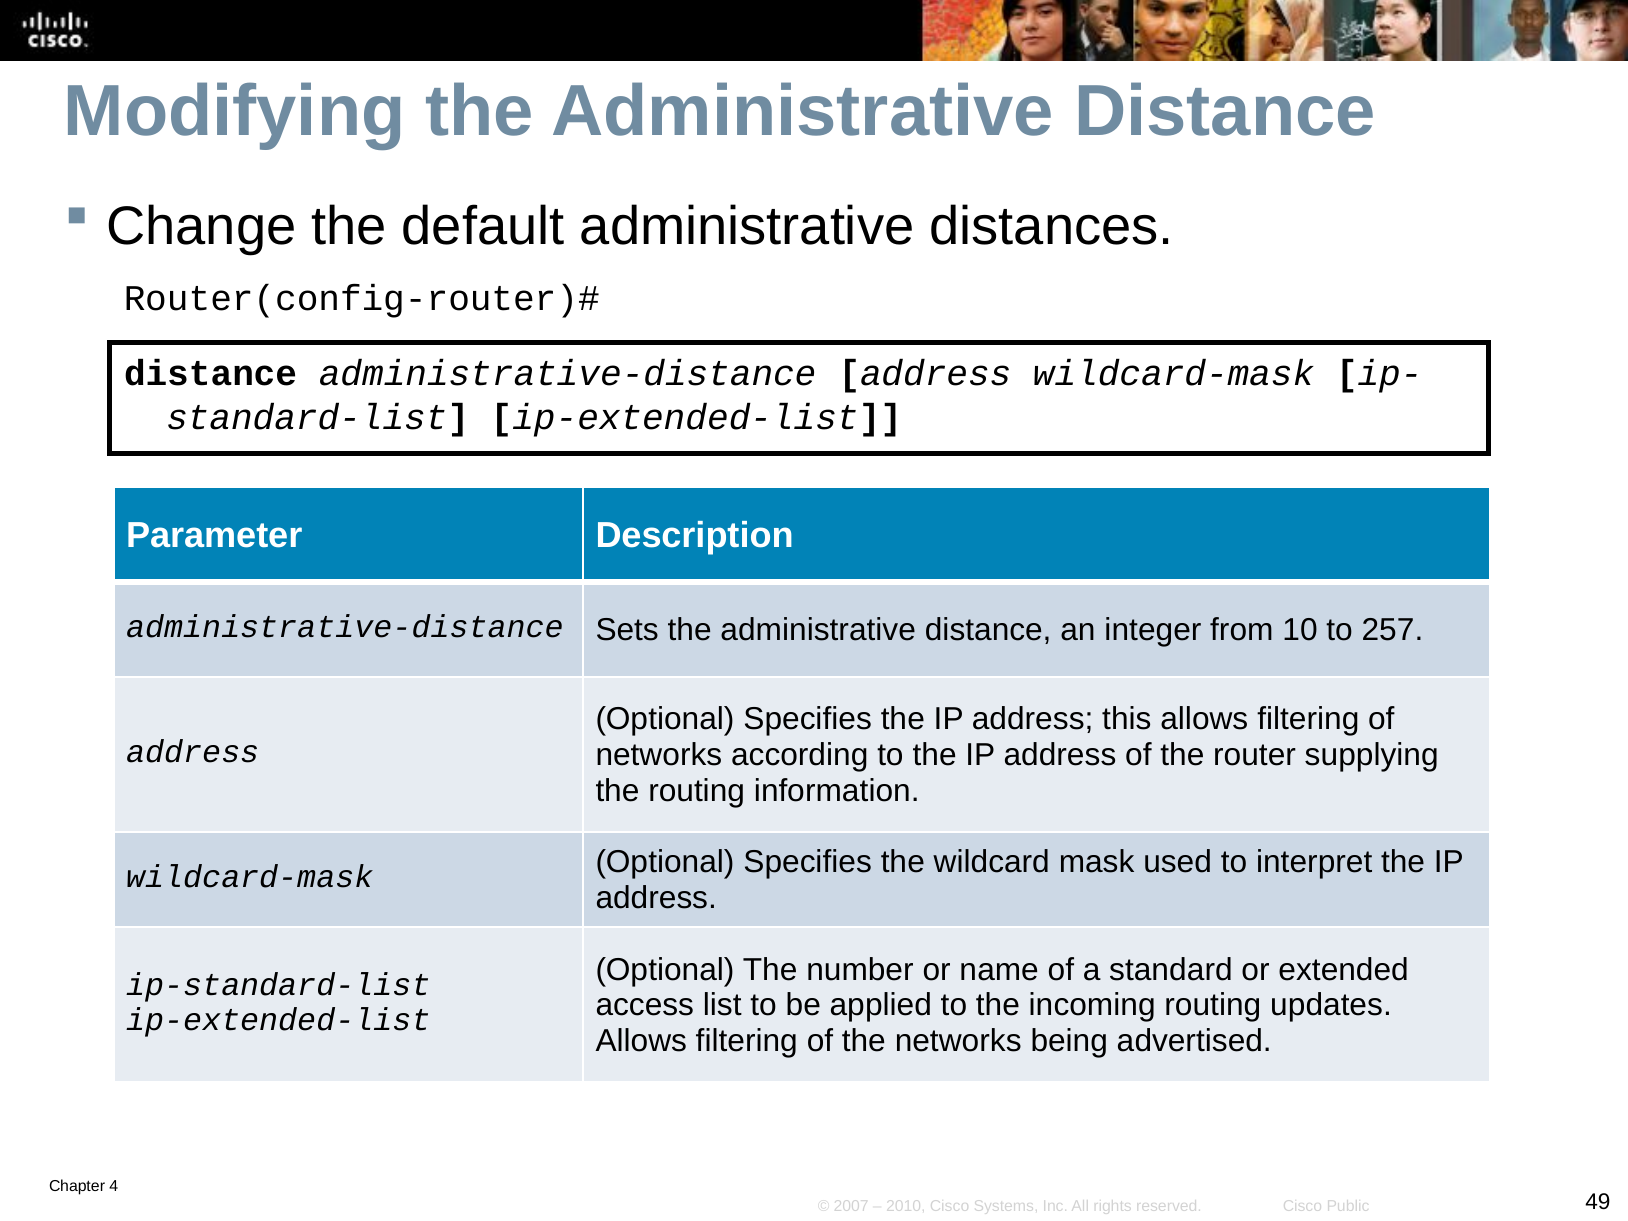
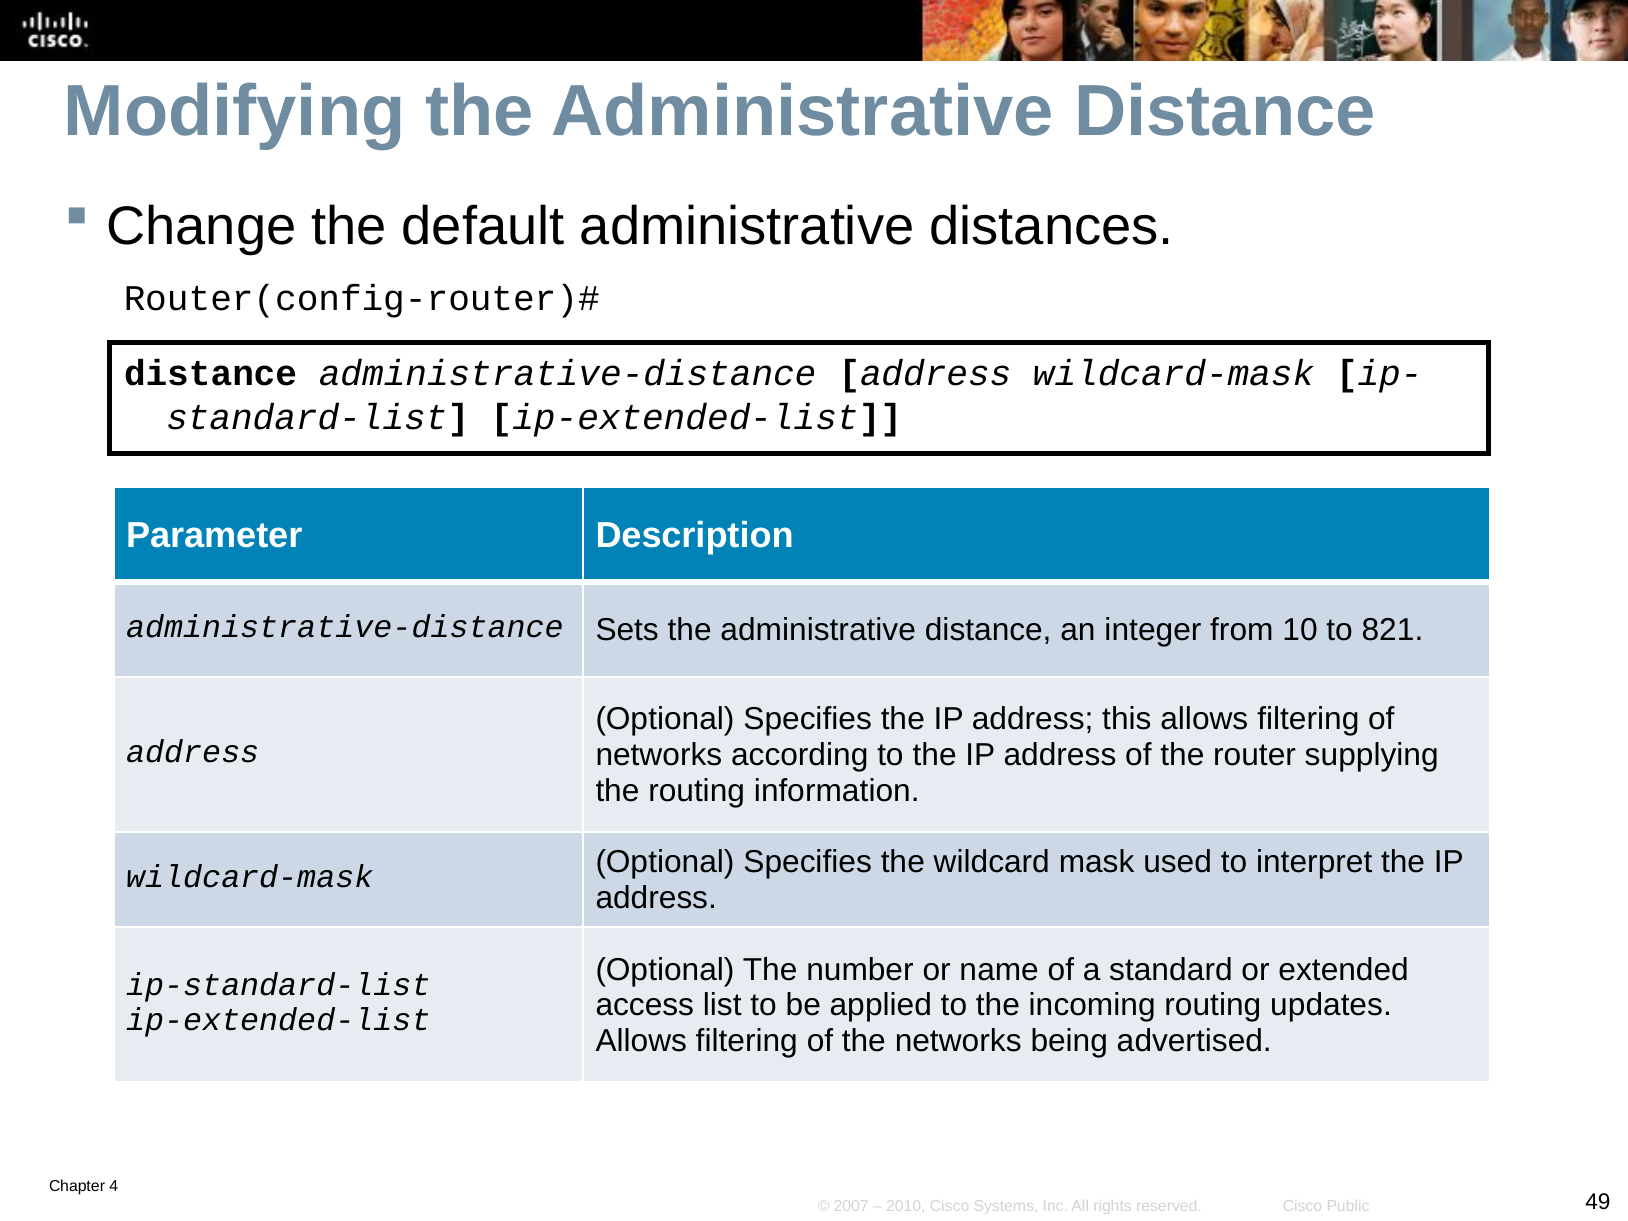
257: 257 -> 821 (1392, 630)
